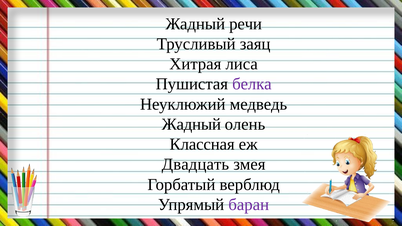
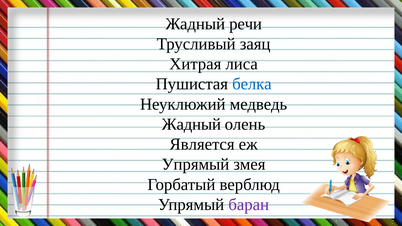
белка colour: purple -> blue (252, 84)
Классная: Классная -> Является (202, 144)
Двадцать: Двадцать -> Упрямый (195, 165)
